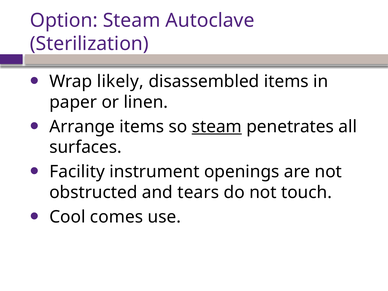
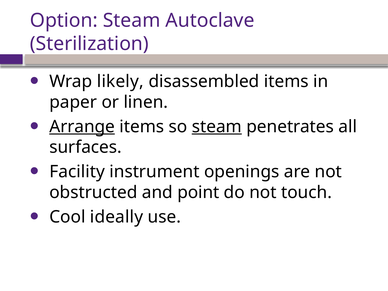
Arrange underline: none -> present (82, 127)
tears: tears -> point (198, 192)
comes: comes -> ideally (117, 217)
